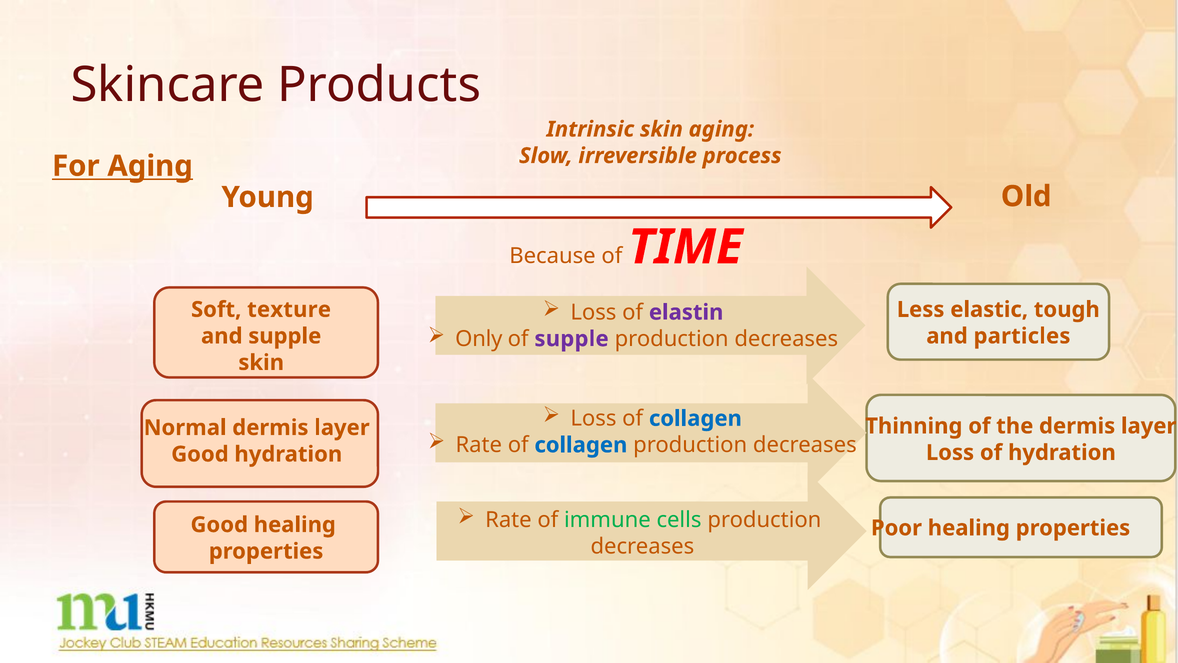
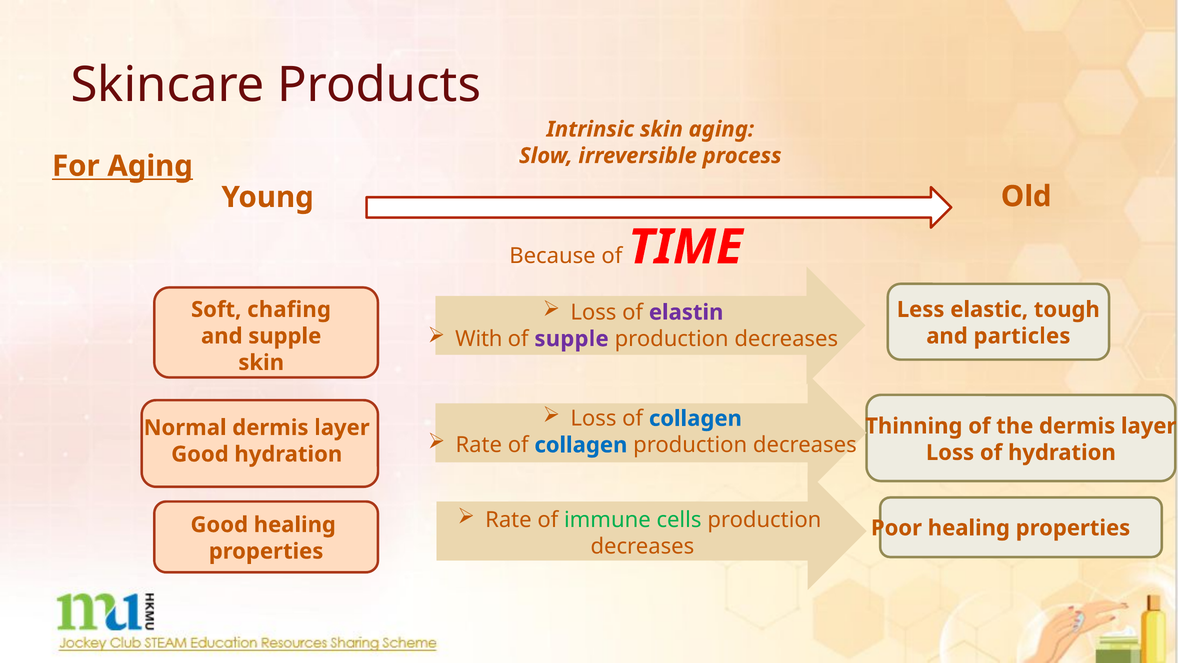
texture: texture -> chafing (289, 309)
Only: Only -> With (479, 339)
